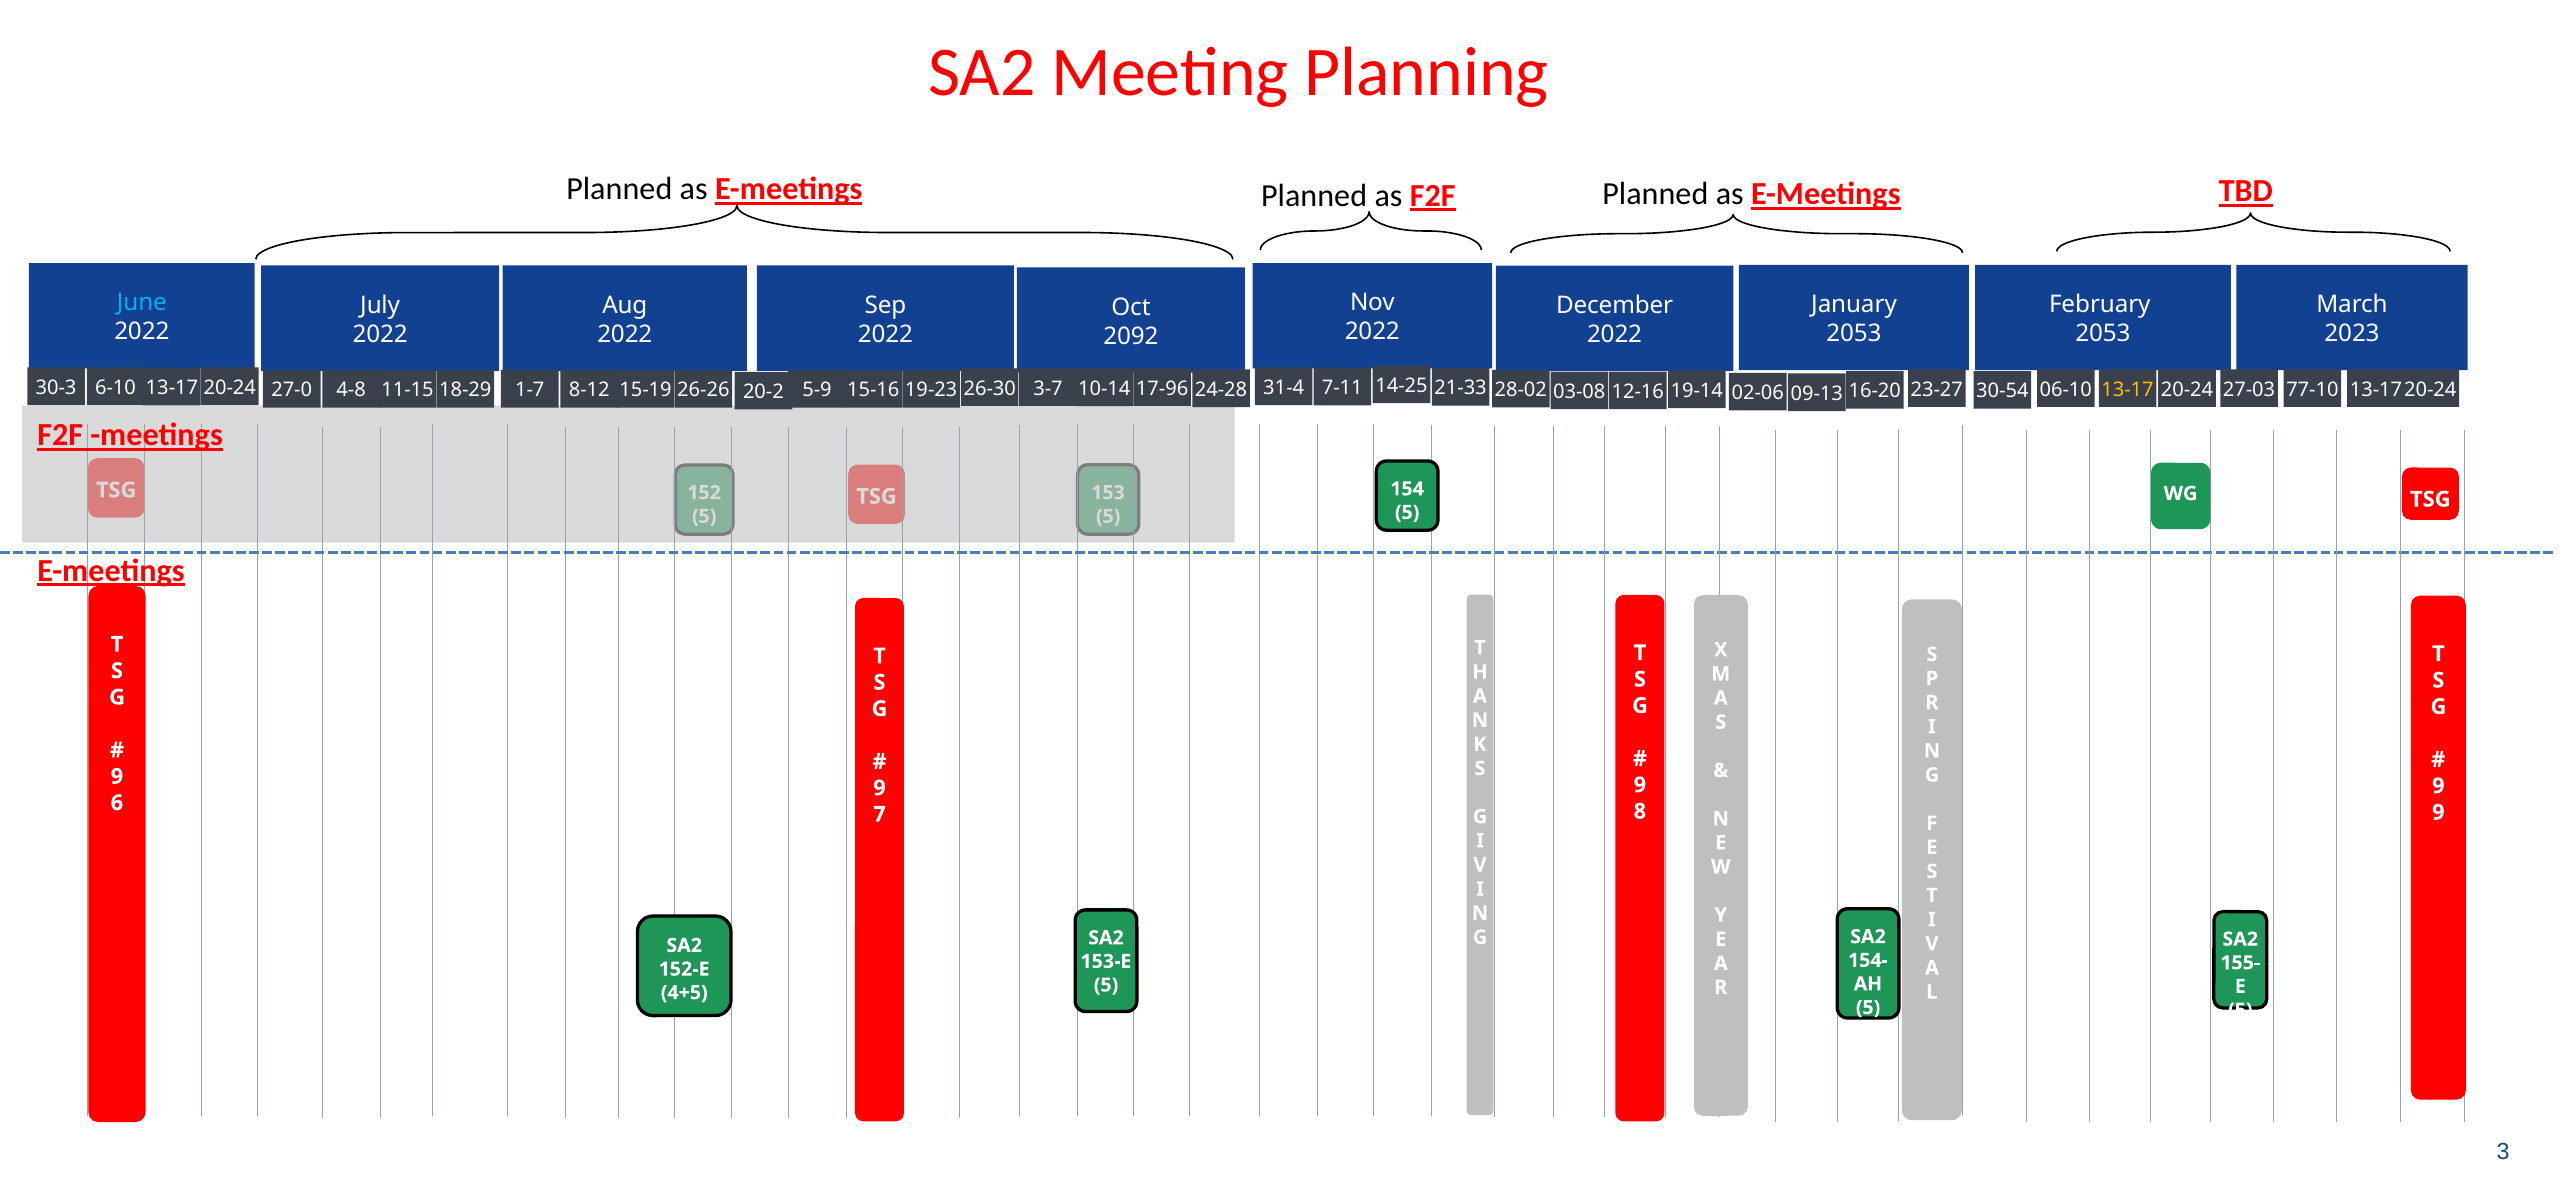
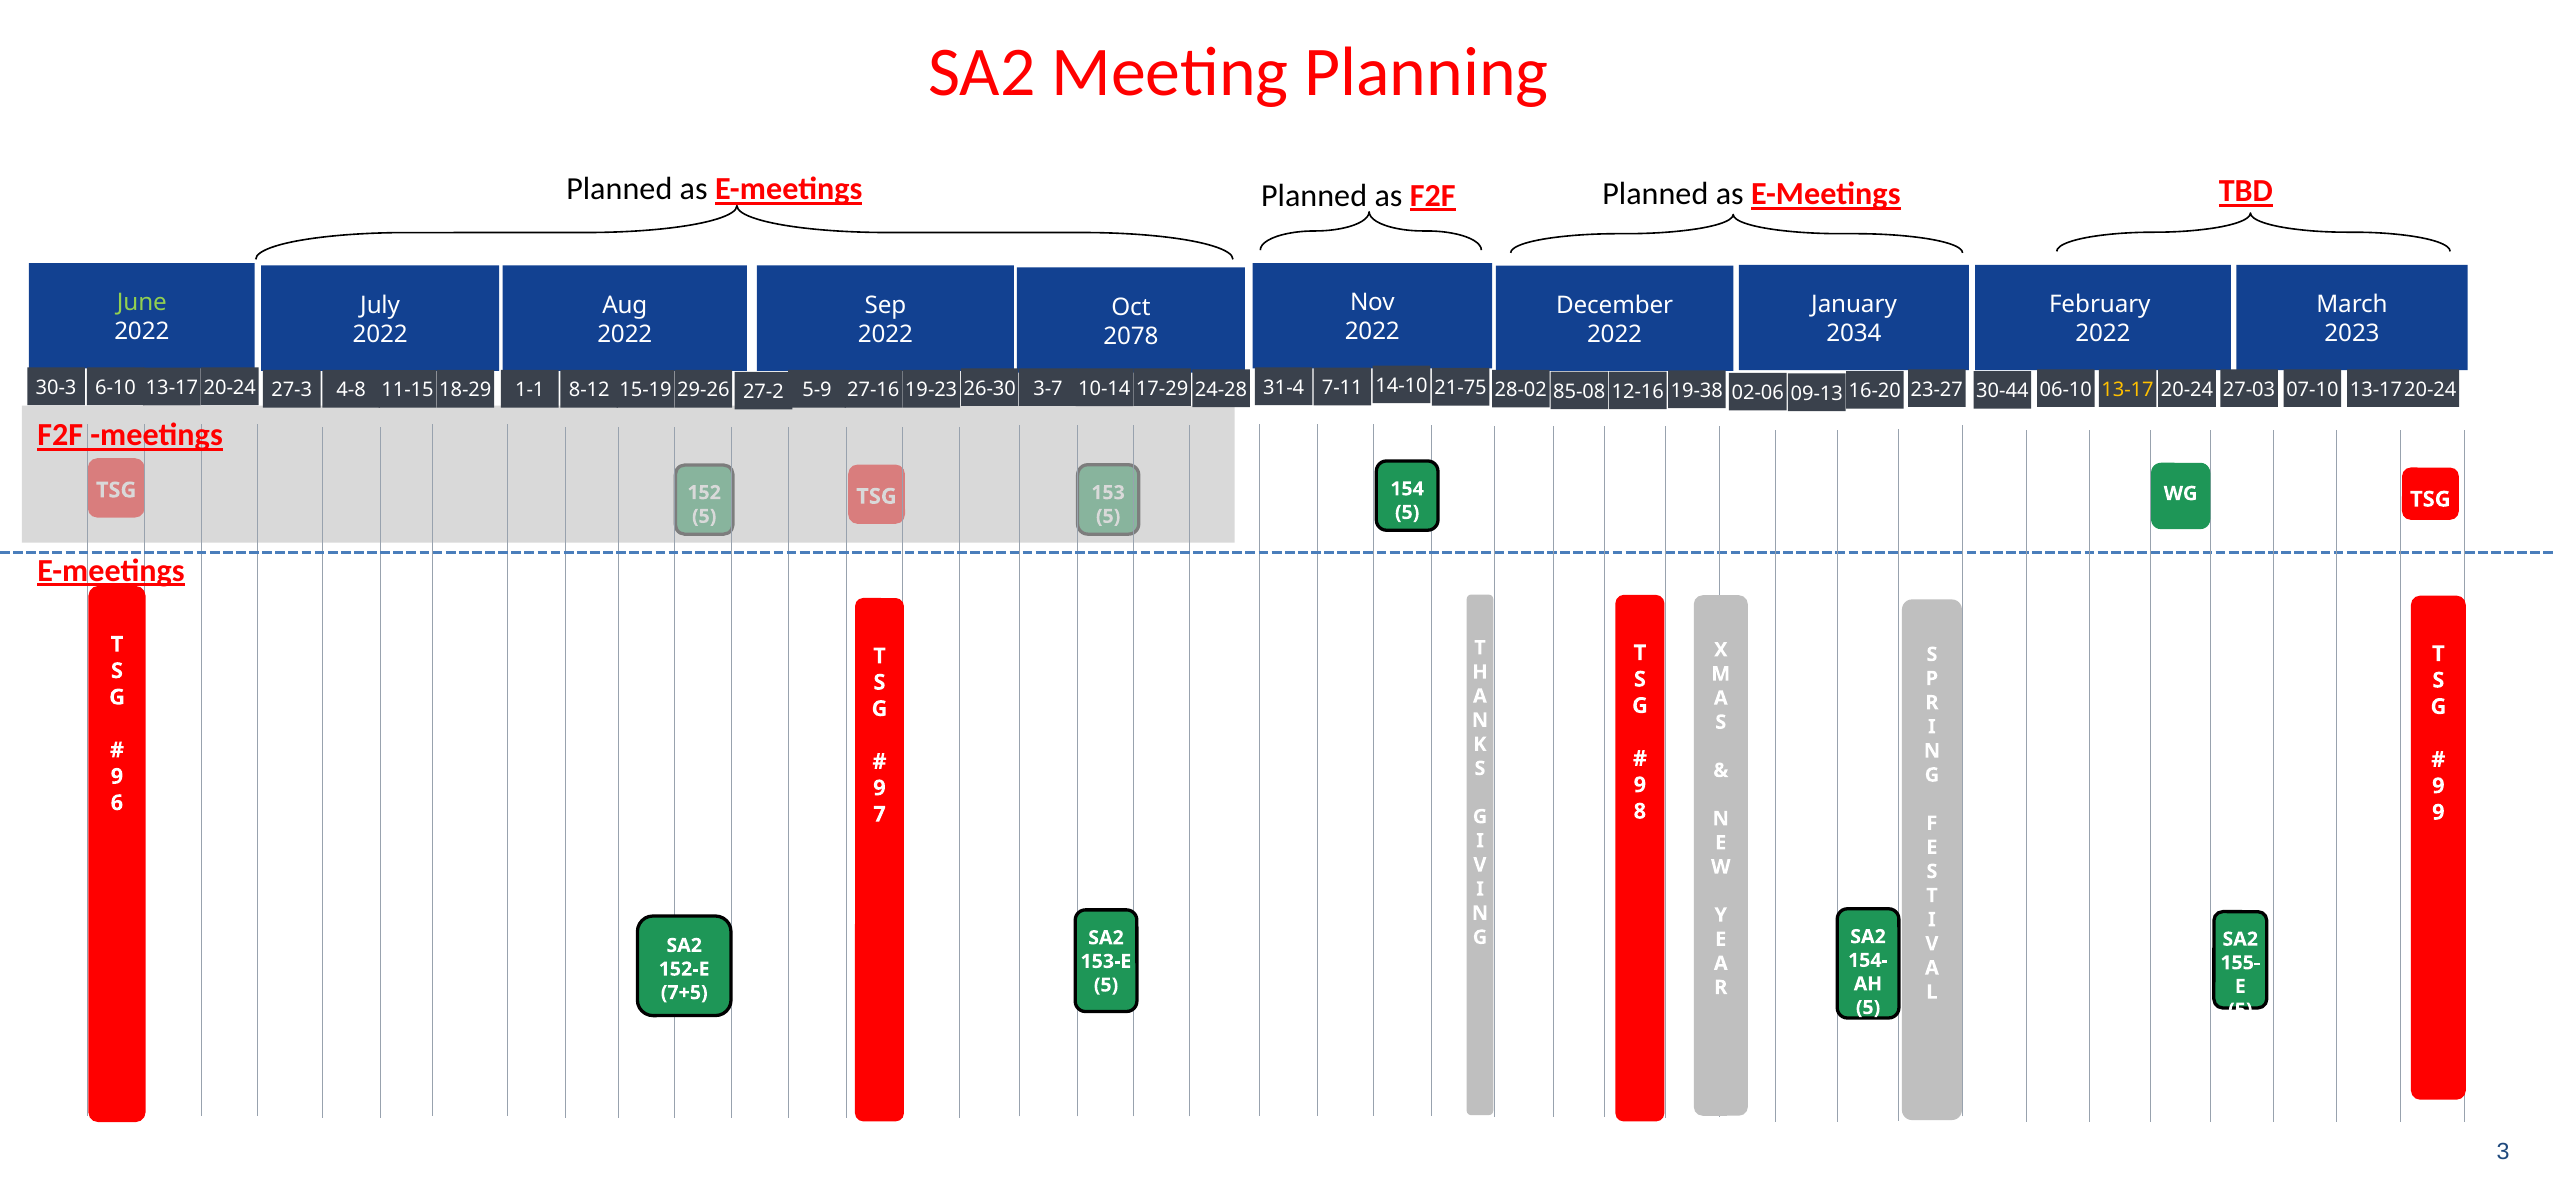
June colour: light blue -> light green (142, 303)
2053: 2053 -> 2034 (1854, 334)
2053: 2053 -> 2022 (2103, 334)
2092: 2092 -> 2078 (1131, 336)
14-25: 14-25 -> 14-10 (1401, 386)
21-33: 21-33 -> 21-75 (1461, 388)
03-08: 03-08 -> 85-08 (1579, 392)
19-14: 19-14 -> 19-38 (1697, 391)
17-96: 17-96 -> 17-29 (1162, 389)
77-10: 77-10 -> 07-10 (2312, 390)
27-0: 27-0 -> 27-3 (292, 390)
1-7: 1-7 -> 1-1 (530, 390)
26-26: 26-26 -> 29-26 (703, 390)
15-16: 15-16 -> 27-16 (873, 390)
30-54: 30-54 -> 30-44 (2002, 391)
20-2: 20-2 -> 27-2 (763, 392)
4+5: 4+5 -> 7+5 (684, 993)
